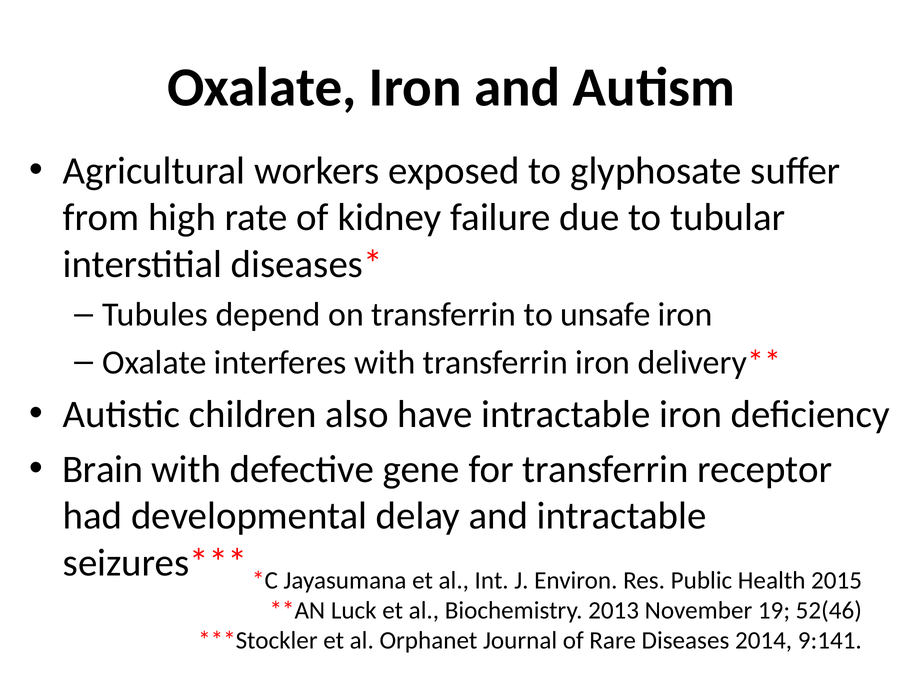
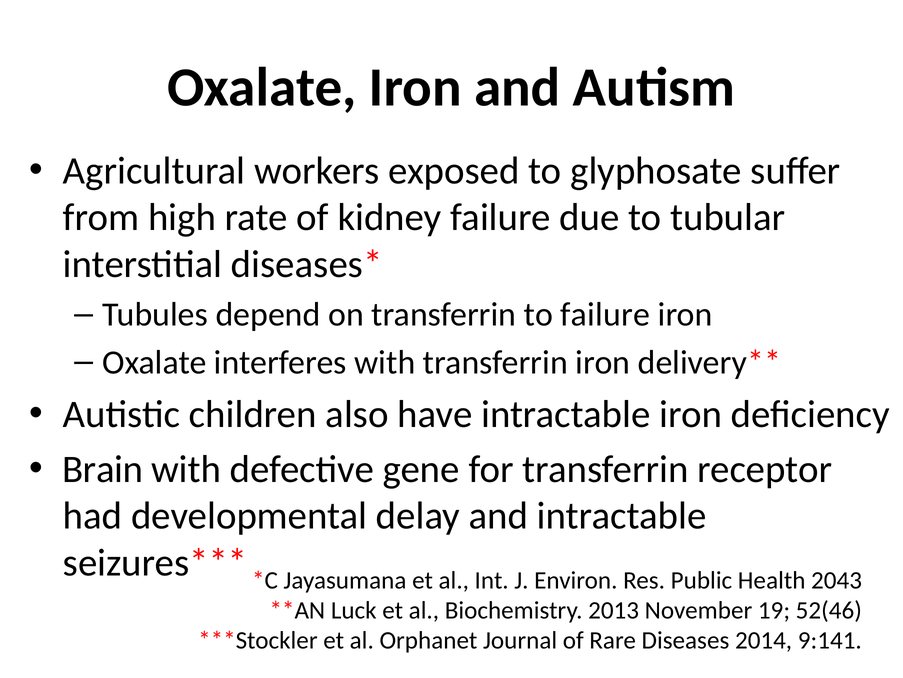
to unsafe: unsafe -> failure (605, 314)
2015: 2015 -> 2043 (837, 580)
